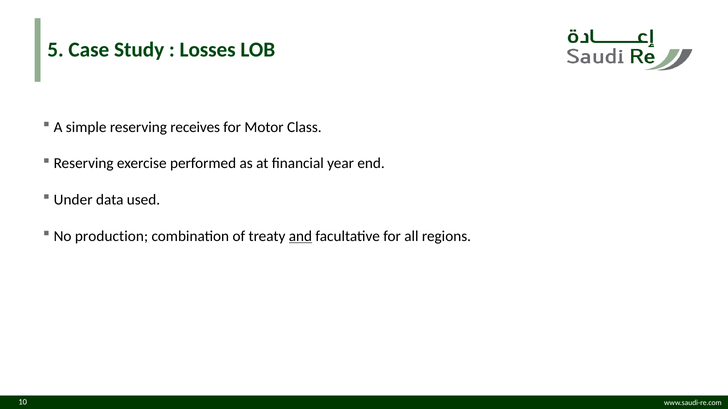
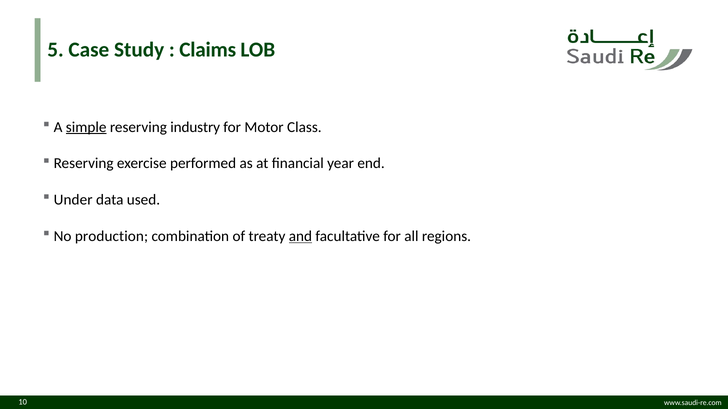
Losses: Losses -> Claims (208, 50)
simple underline: none -> present (86, 127)
receives: receives -> industry (195, 127)
